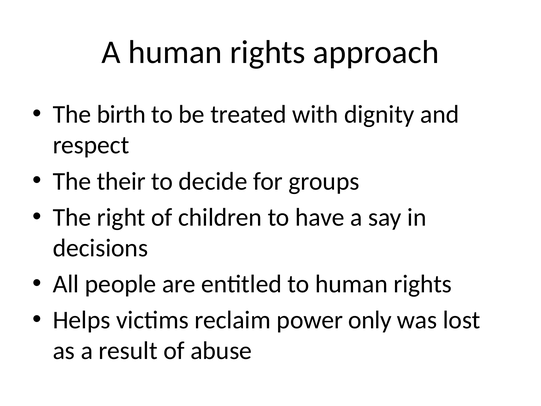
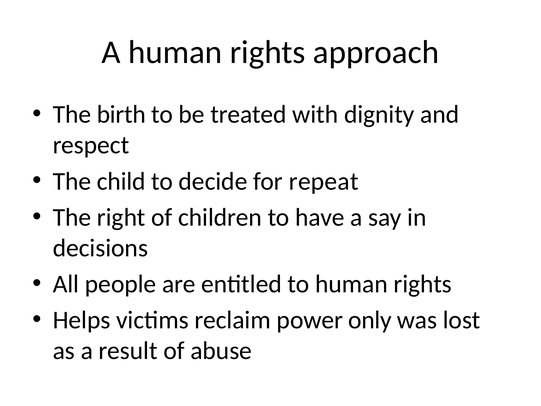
their: their -> child (121, 181)
groups: groups -> repeat (324, 181)
